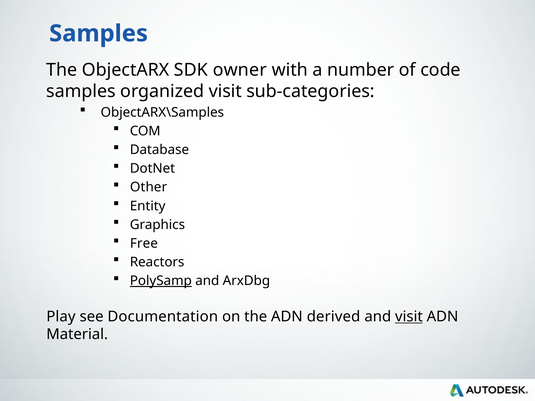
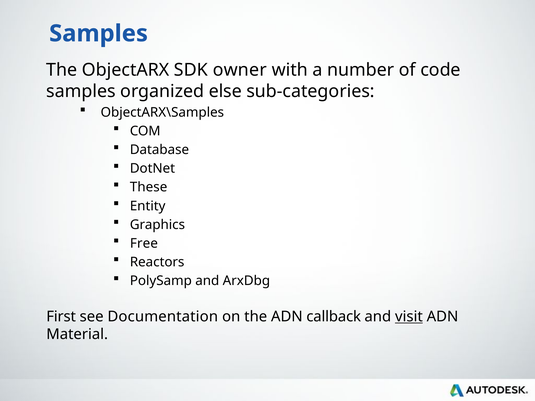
organized visit: visit -> else (225, 91)
Other: Other -> These (149, 187)
PolySamp underline: present -> none (161, 281)
Play: Play -> First (61, 317)
derived: derived -> callback (334, 317)
